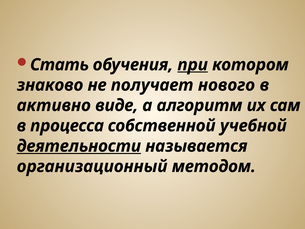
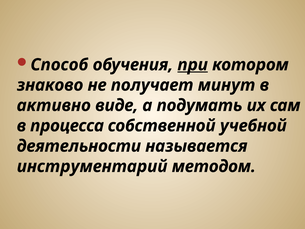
Стать: Стать -> Способ (59, 65)
нового: нового -> минут (227, 85)
алгоритм: алгоритм -> подумать (200, 105)
деятельности underline: present -> none (79, 146)
организационный: организационный -> инструментарий (92, 166)
